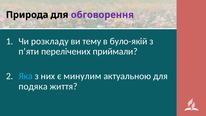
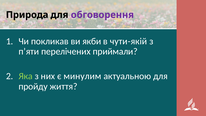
розкладу: розкладу -> покликав (50, 41)
тему: тему -> якби (92, 41)
було-якій: було-якій -> чути-якій (128, 41)
Яка colour: light blue -> light green (26, 76)
подяка: подяка -> пройду (33, 86)
